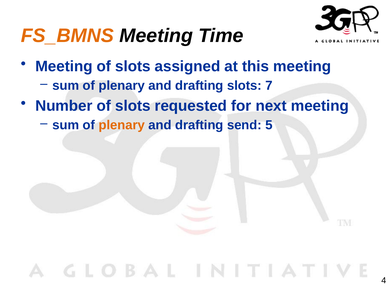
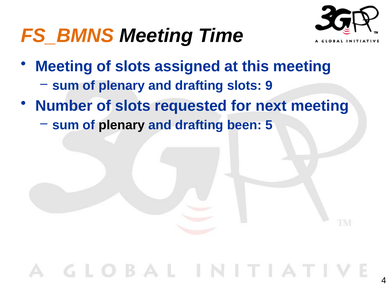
7: 7 -> 9 (269, 86)
plenary colour: orange -> black (122, 125)
send: send -> been (244, 125)
